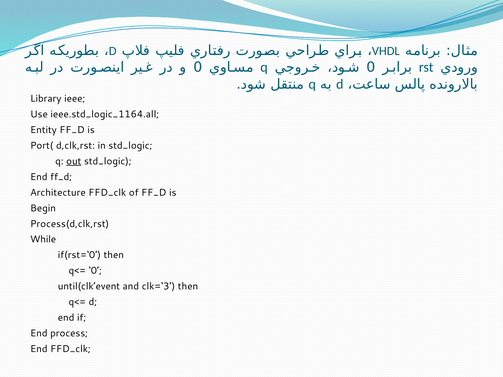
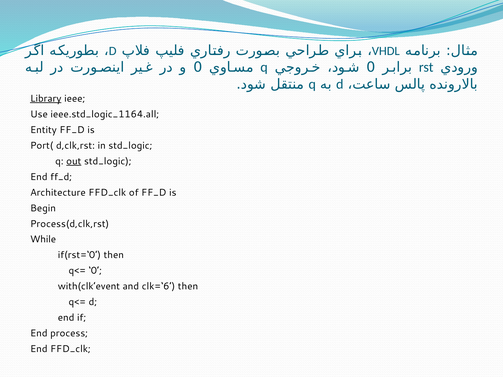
Library underline: none -> present (46, 99)
until(clk’event: until(clk’event -> with(clk’event (89, 287)
clk=‘3: clk=‘3 -> clk=‘6 (158, 287)
